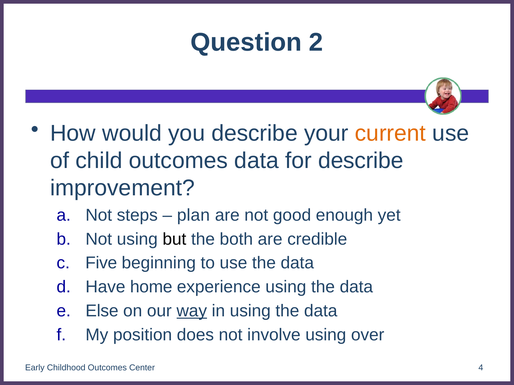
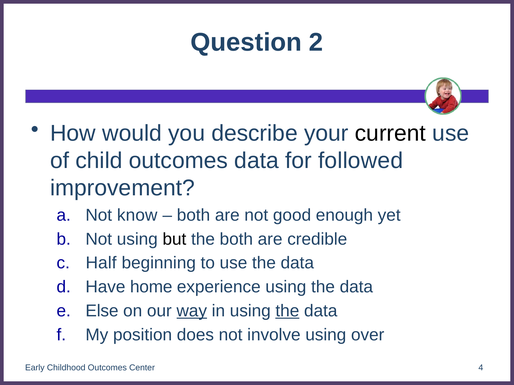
current colour: orange -> black (390, 134)
for describe: describe -> followed (361, 161)
steps: steps -> know (137, 215)
plan: plan -> both (193, 215)
Five: Five -> Half (101, 263)
the underline: none -> present (287, 311)
